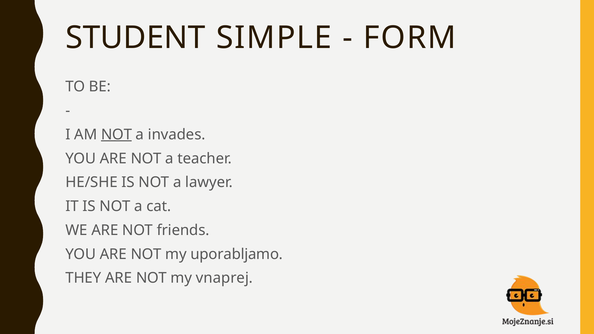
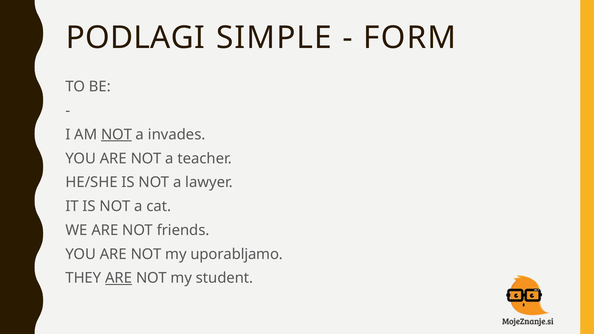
STUDENT: STUDENT -> PODLAGI (135, 38)
ARE underline: none -> present (119, 278)
vnaprej: vnaprej -> student (224, 278)
